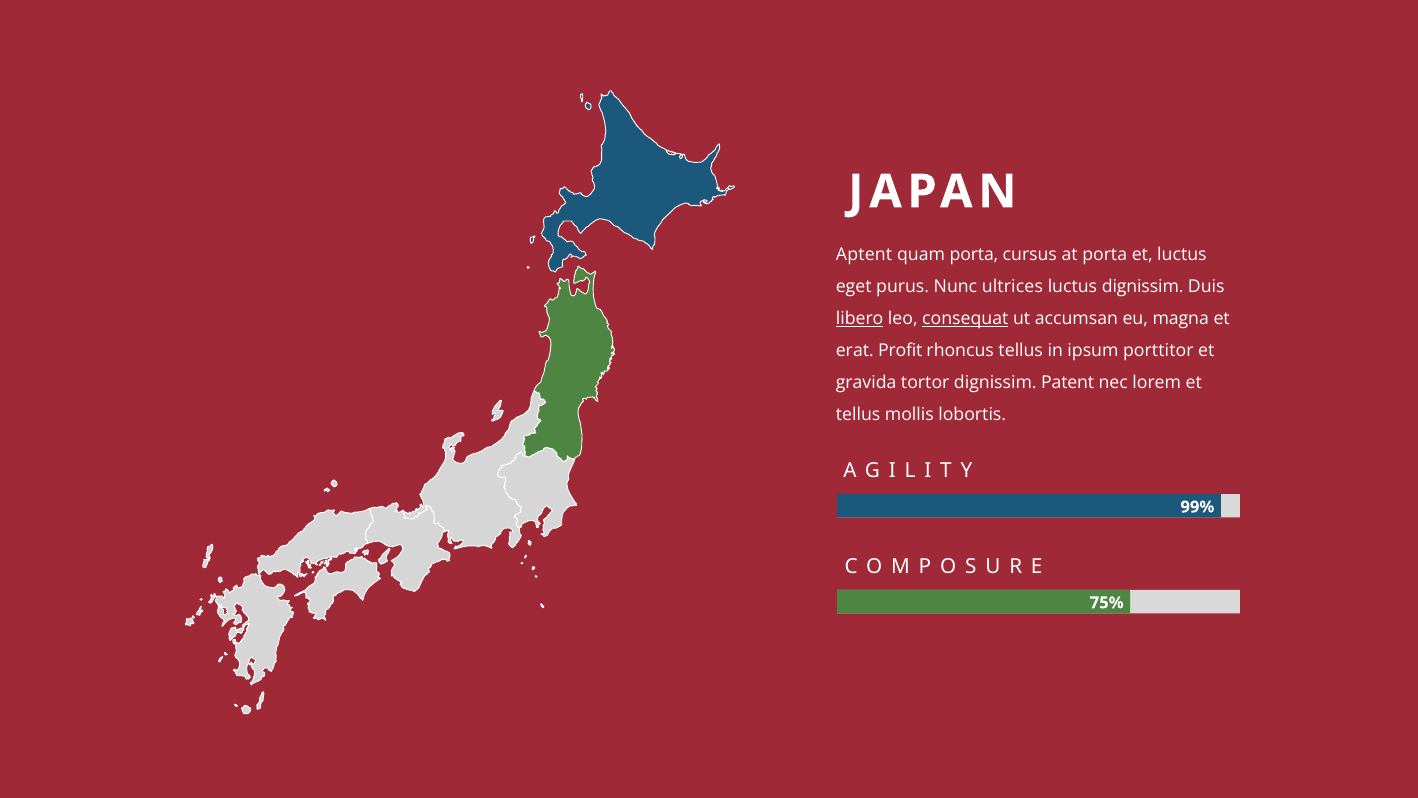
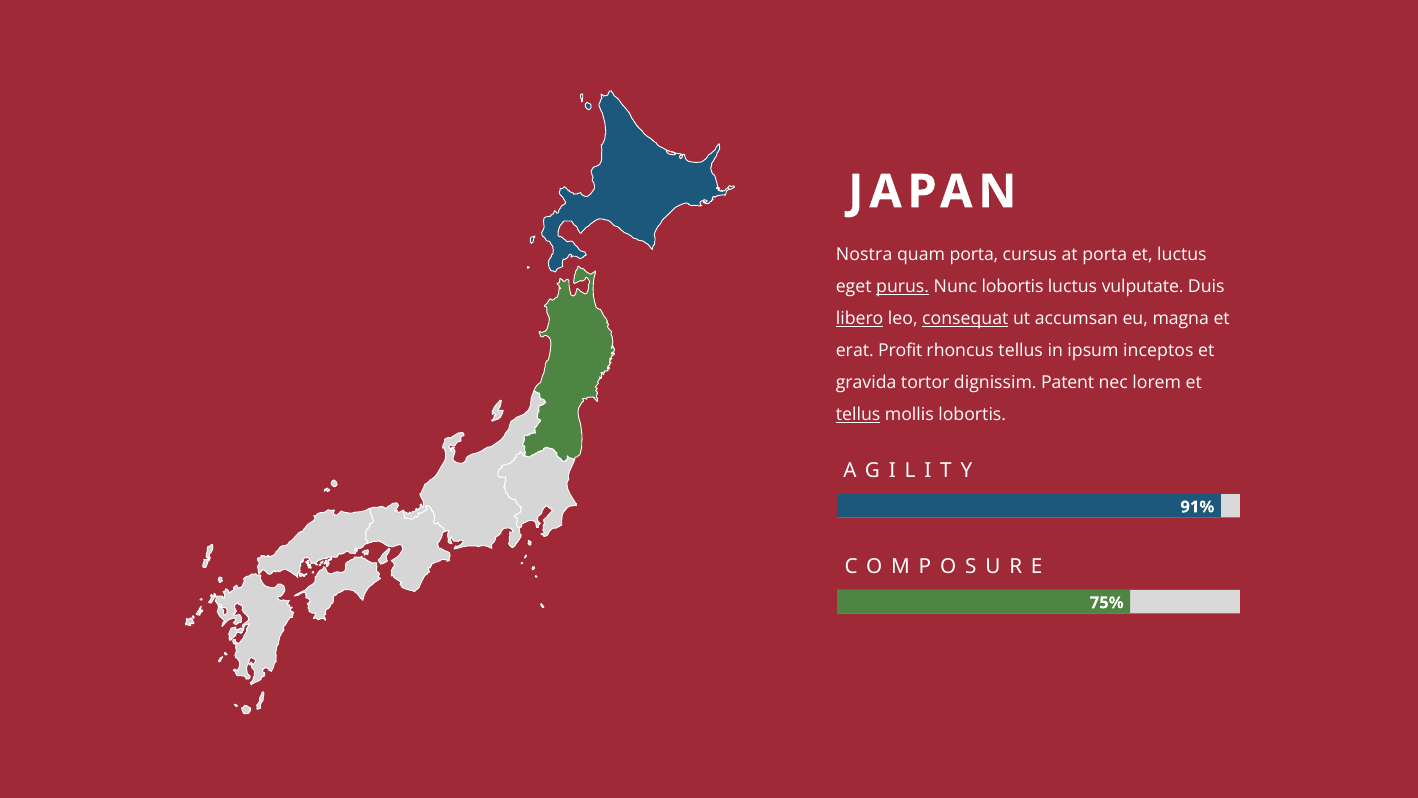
Aptent: Aptent -> Nostra (864, 255)
purus underline: none -> present (903, 287)
Nunc ultrices: ultrices -> lobortis (1013, 287)
luctus dignissim: dignissim -> vulputate (1143, 287)
porttitor: porttitor -> inceptos (1158, 351)
tellus underline: none -> present (858, 414)
99%: 99% -> 91% (1197, 507)
